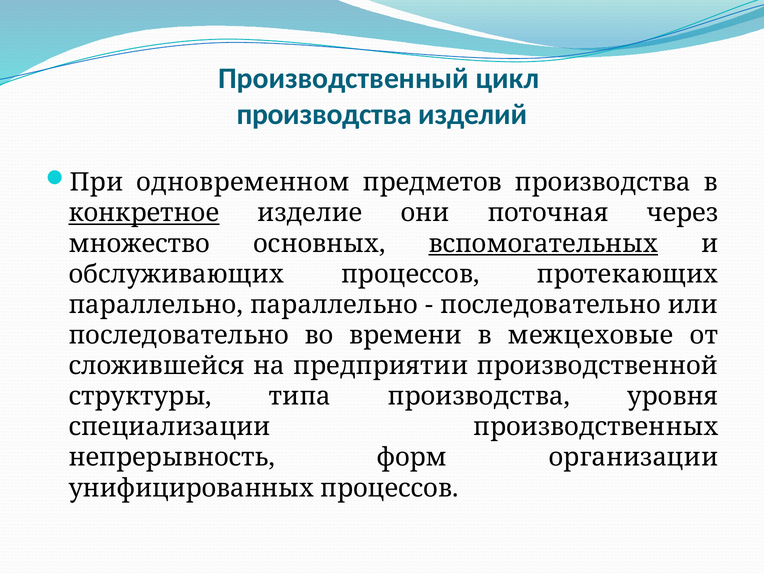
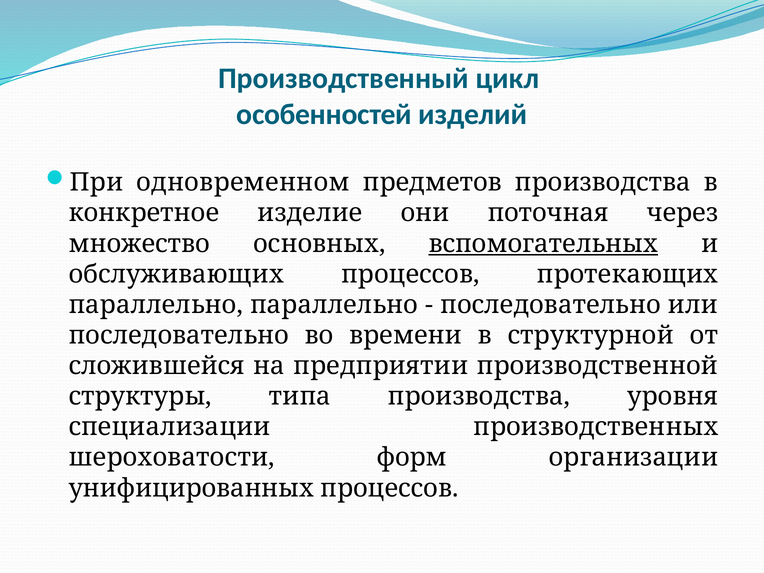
производства: производства -> особенностей (324, 114)
конкретное underline: present -> none (144, 213)
межцеховые: межцеховые -> структурной (591, 335)
непрерывность: непрерывность -> шероховатости (172, 458)
